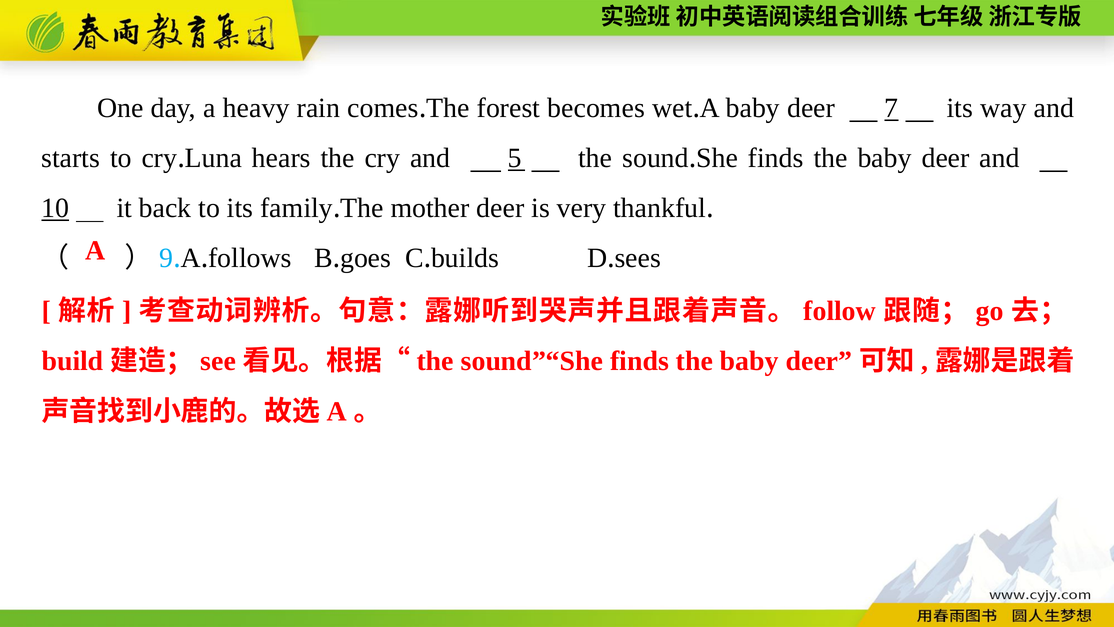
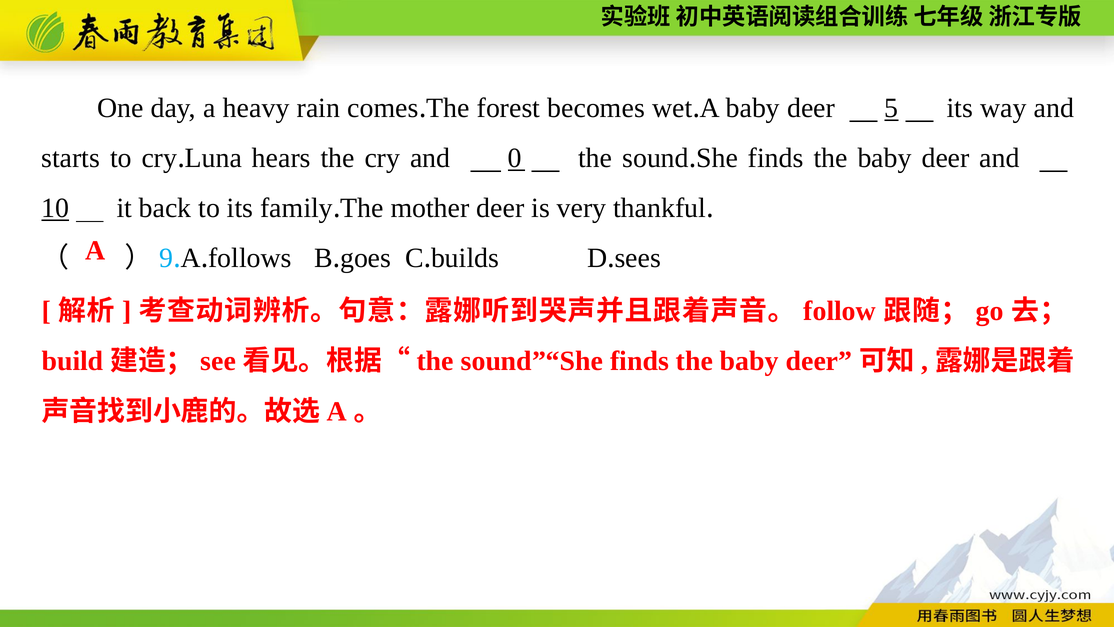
7: 7 -> 5 (891, 108)
5: 5 -> 0 (515, 158)
